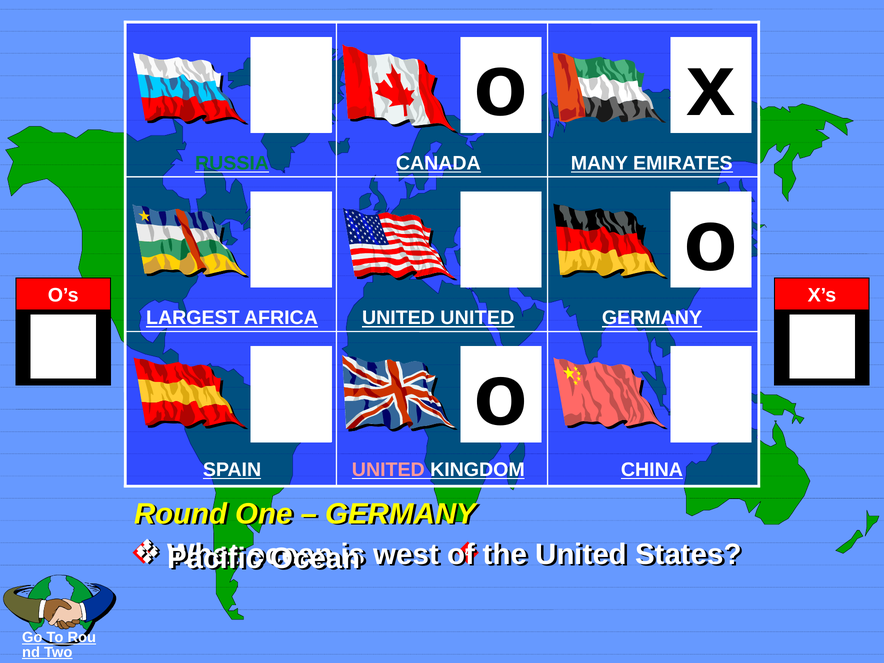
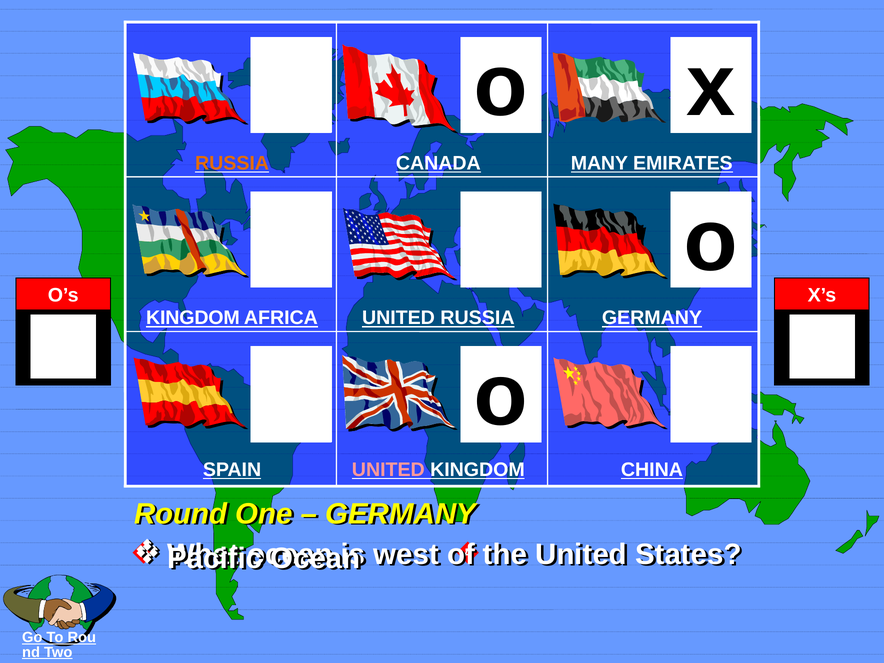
RUSSIA colour: green -> orange (232, 163)
LARGEST: LARGEST -> KINGDOM (193, 318)
UNITED UNITED: UNITED -> RUSSIA (477, 318)
